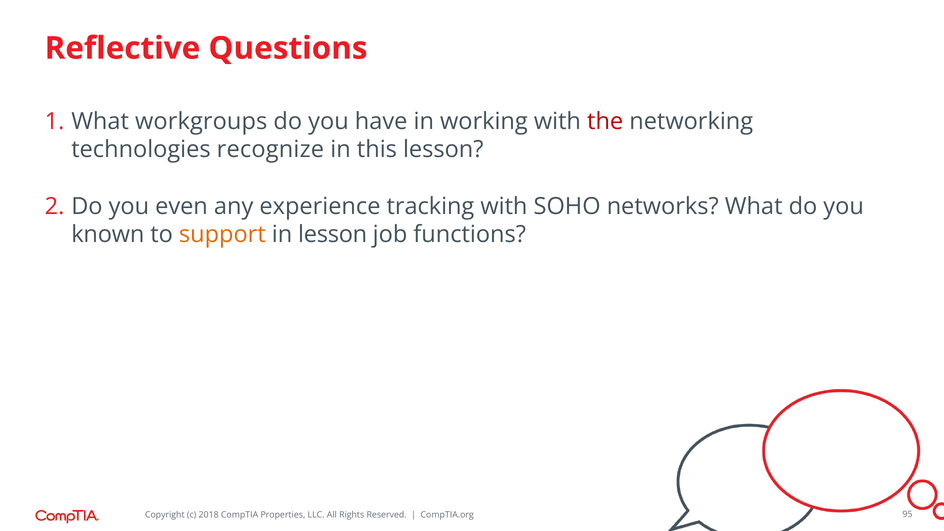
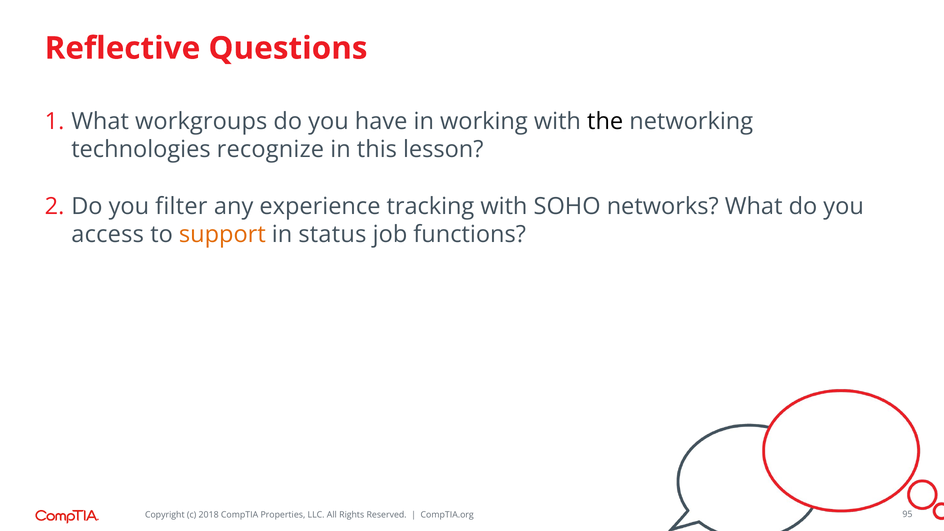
the colour: red -> black (605, 121)
even: even -> filter (181, 206)
known: known -> access (108, 235)
in lesson: lesson -> status (332, 235)
